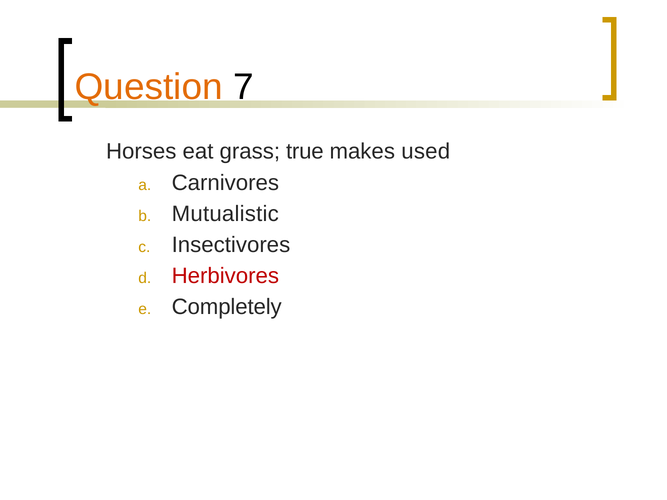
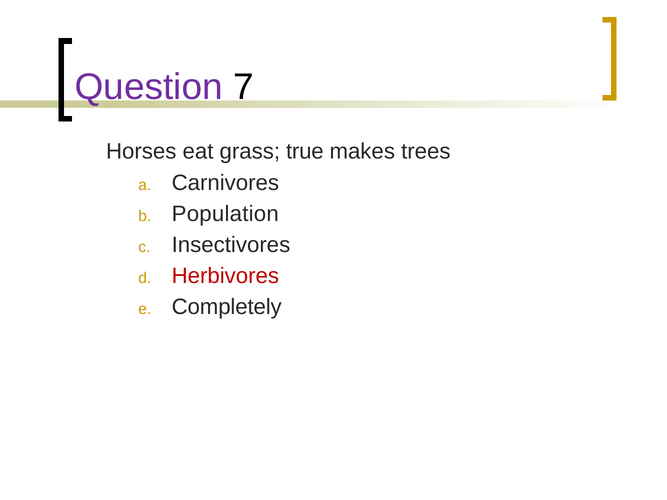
Question colour: orange -> purple (149, 87)
used: used -> trees (426, 152)
Mutualistic: Mutualistic -> Population (225, 214)
